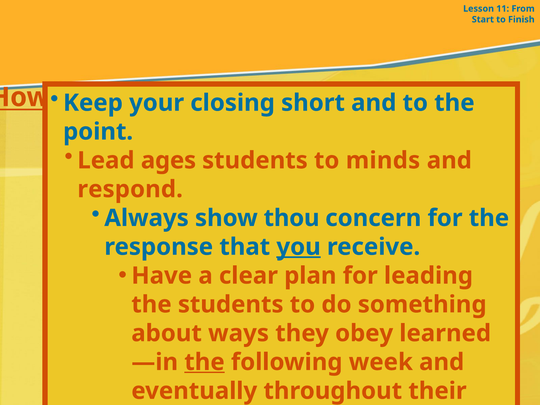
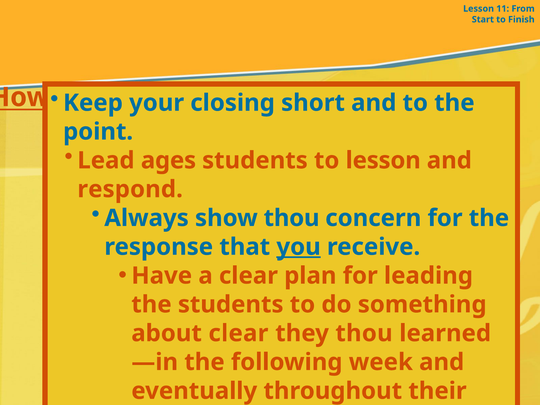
to minds: minds -> lesson (383, 160)
about ways: ways -> clear (238, 333)
they obey: obey -> thou (364, 333)
the underline: present -> none (204, 362)
